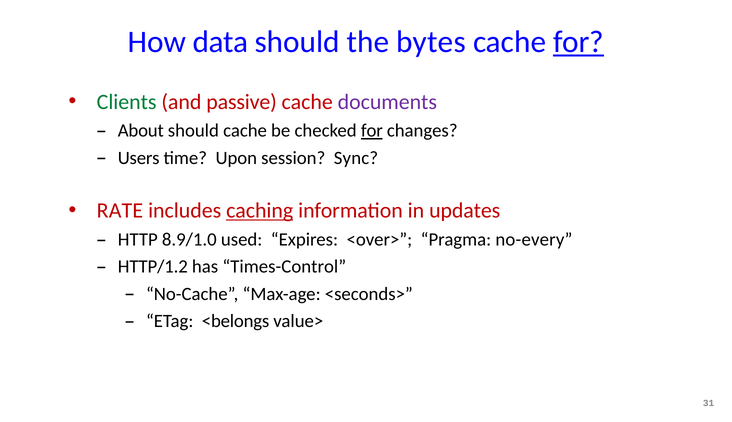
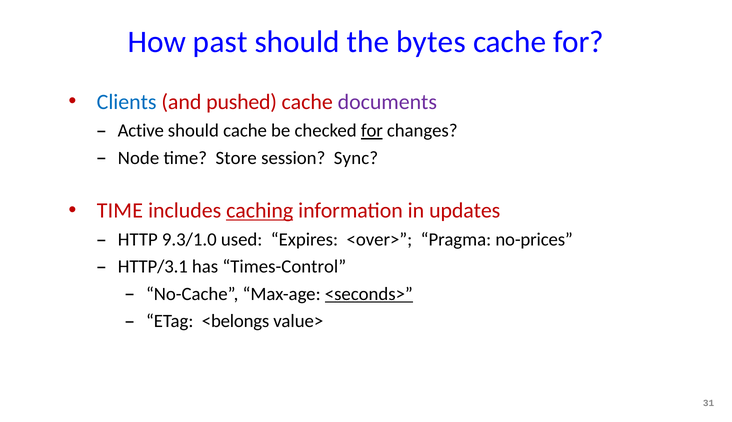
data: data -> past (220, 42)
for underline: present -> none (579, 42)
Clients colour: green -> blue (127, 102)
passive: passive -> pushed (242, 102)
About: About -> Active (141, 131)
Users: Users -> Node (139, 158)
Upon: Upon -> Store (236, 158)
RATE: RATE -> TIME (120, 211)
8.9/1.0: 8.9/1.0 -> 9.3/1.0 (189, 240)
no-every: no-every -> no-prices (534, 240)
HTTP/1.2: HTTP/1.2 -> HTTP/3.1 (153, 267)
<seconds> underline: none -> present (369, 294)
